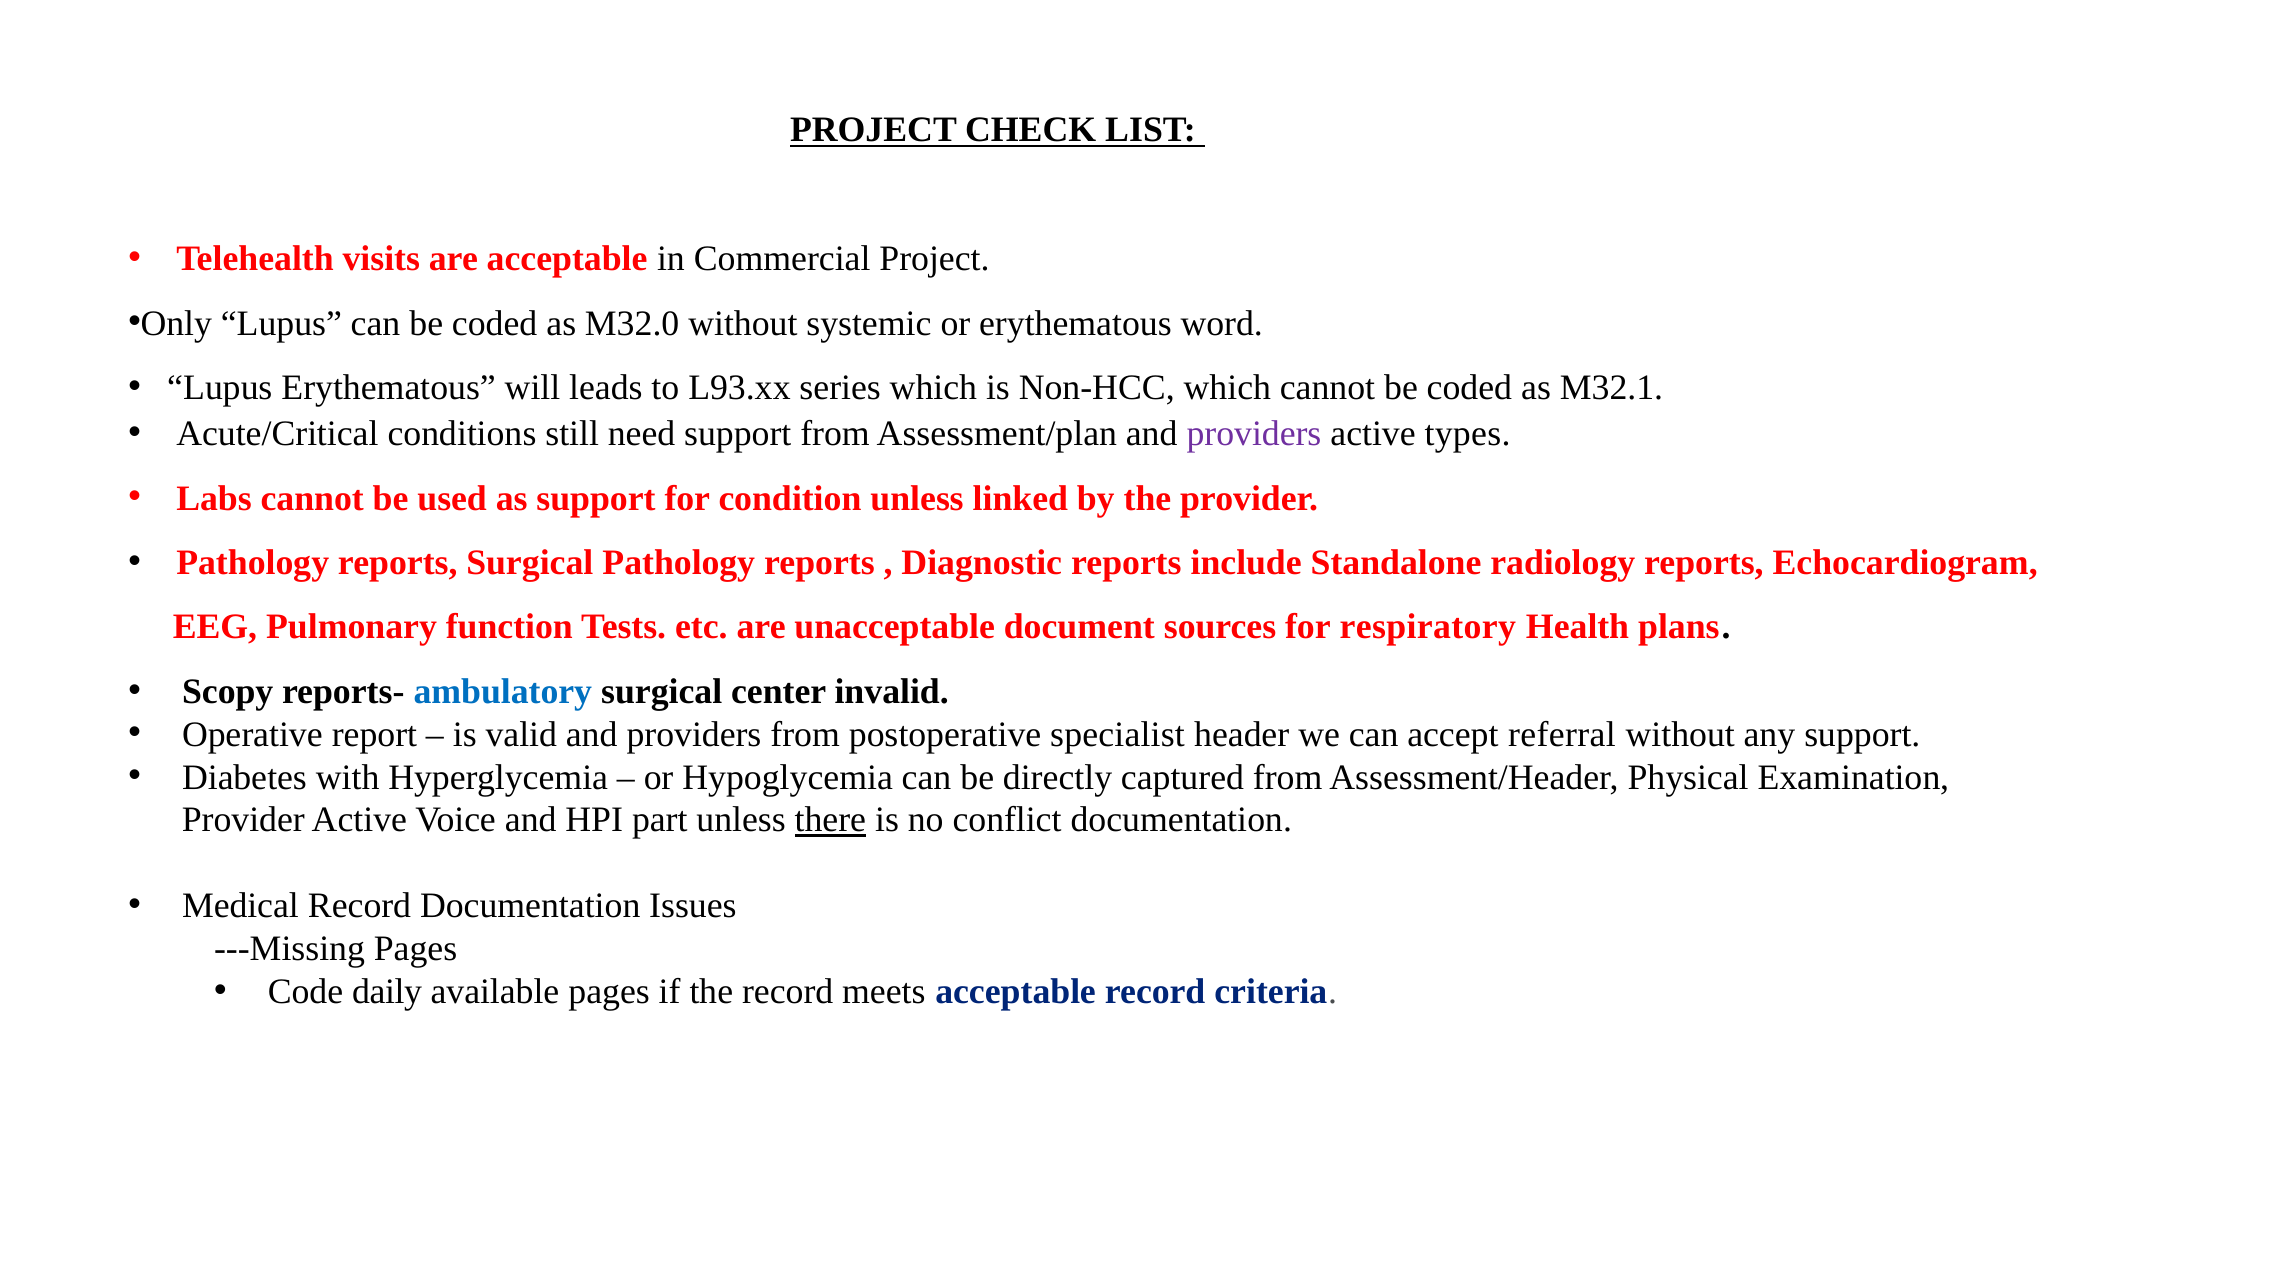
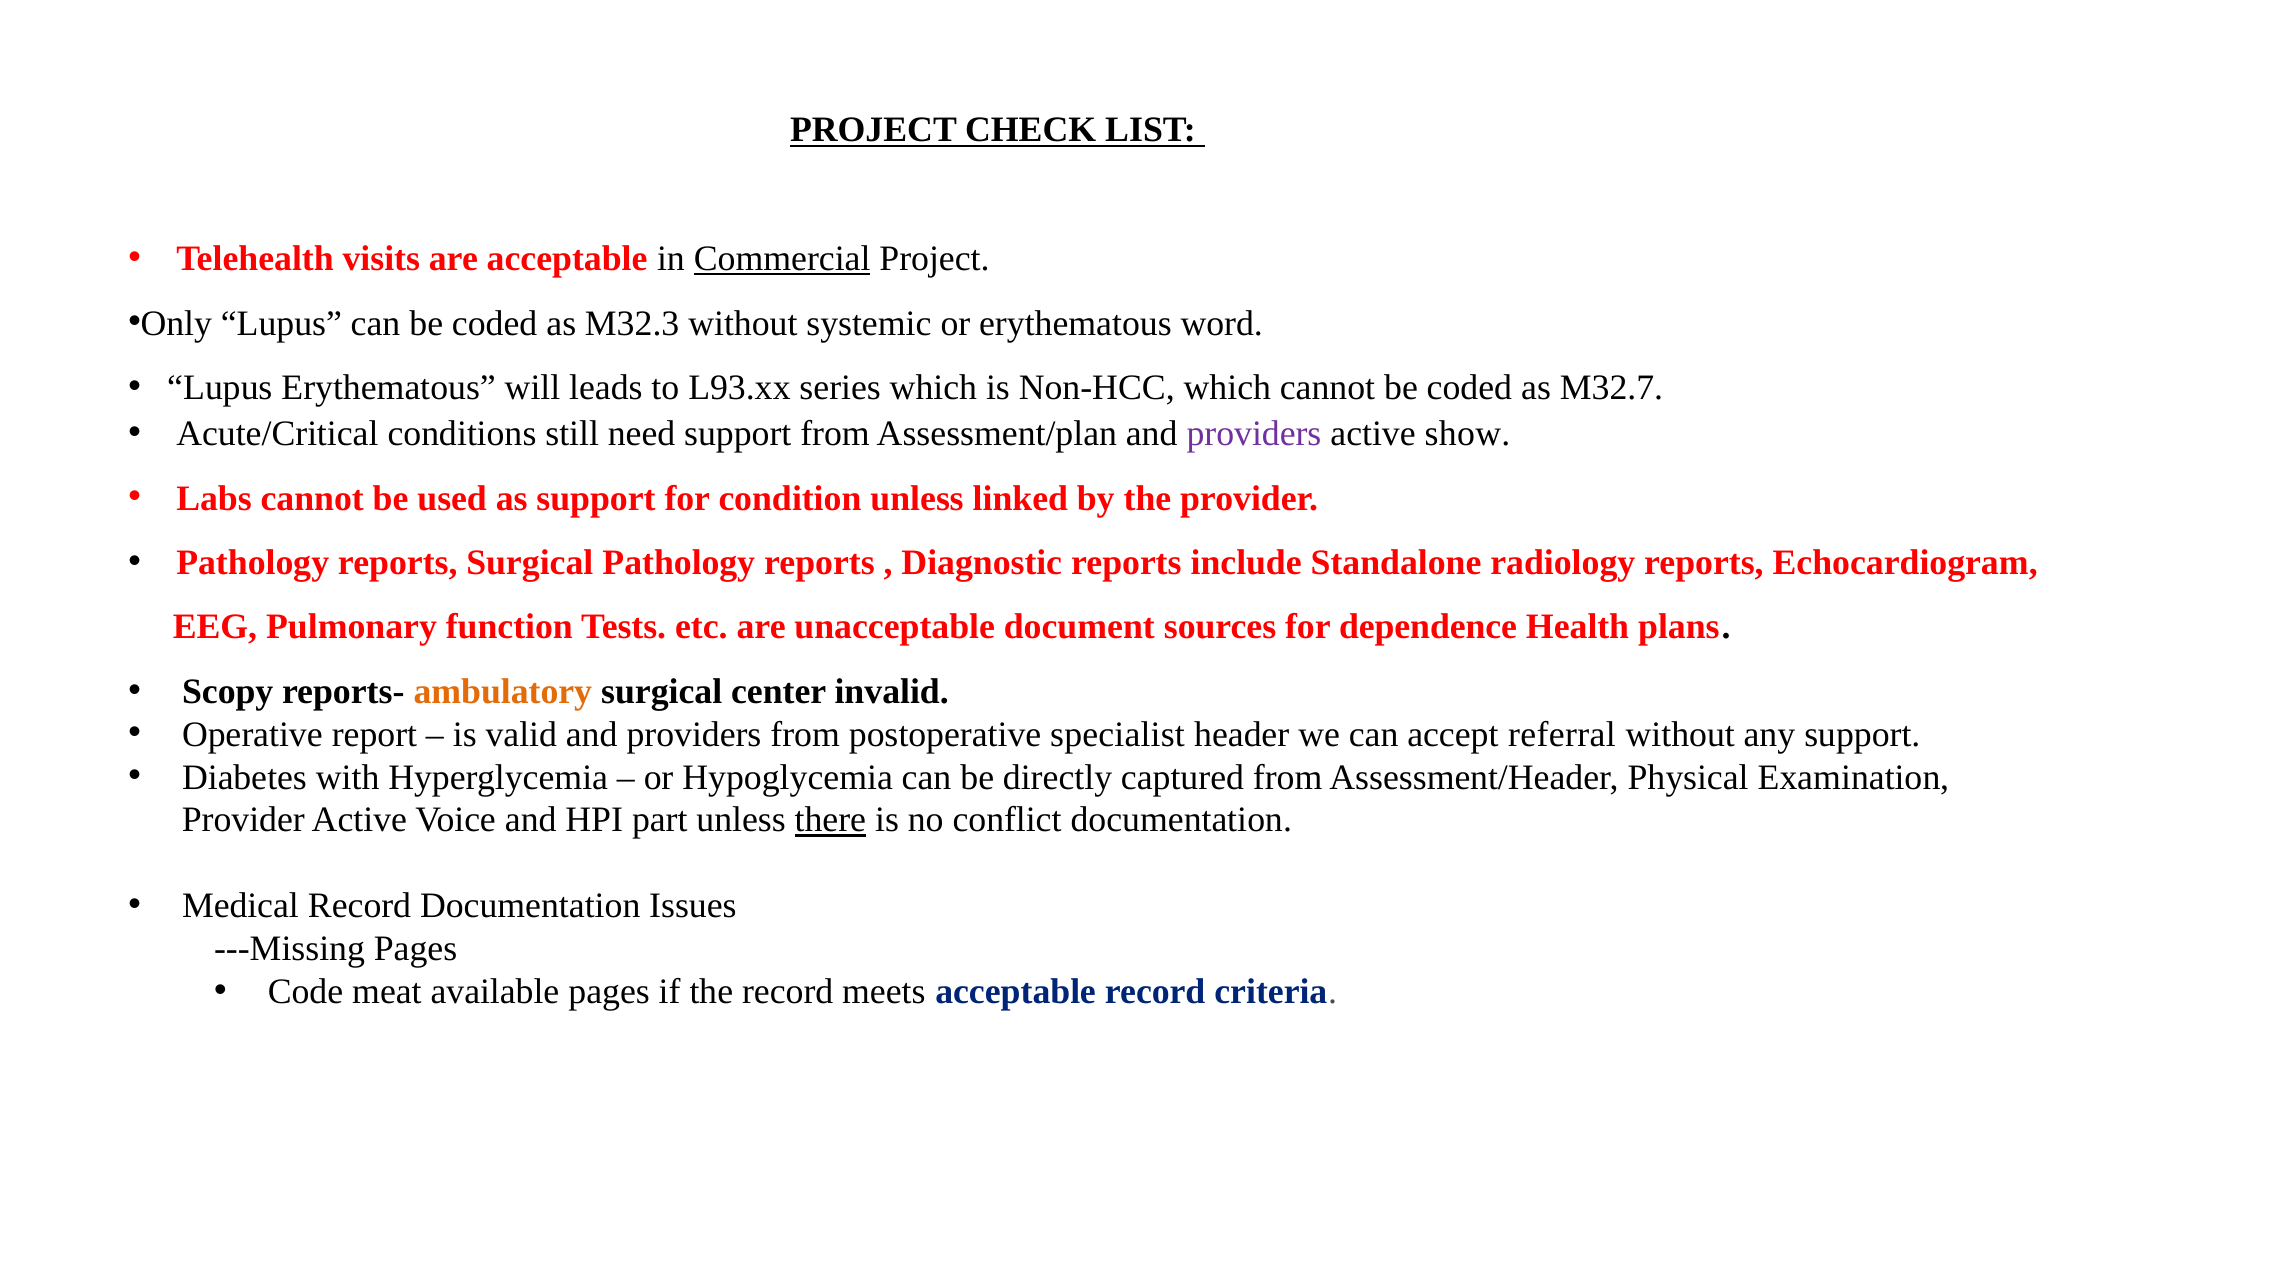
Commercial underline: none -> present (782, 259)
M32.0: M32.0 -> M32.3 (632, 323)
M32.1: M32.1 -> M32.7 (1611, 388)
types: types -> show (1468, 434)
respiratory: respiratory -> dependence (1428, 627)
ambulatory colour: blue -> orange (503, 691)
daily: daily -> meat (387, 992)
